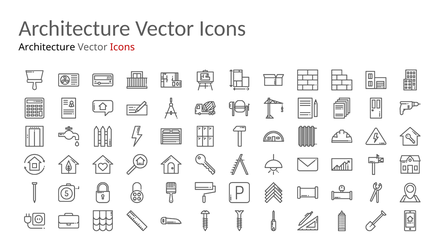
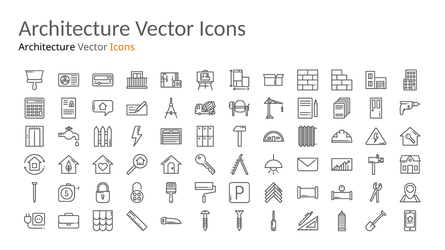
Icons colour: red -> orange (122, 47)
